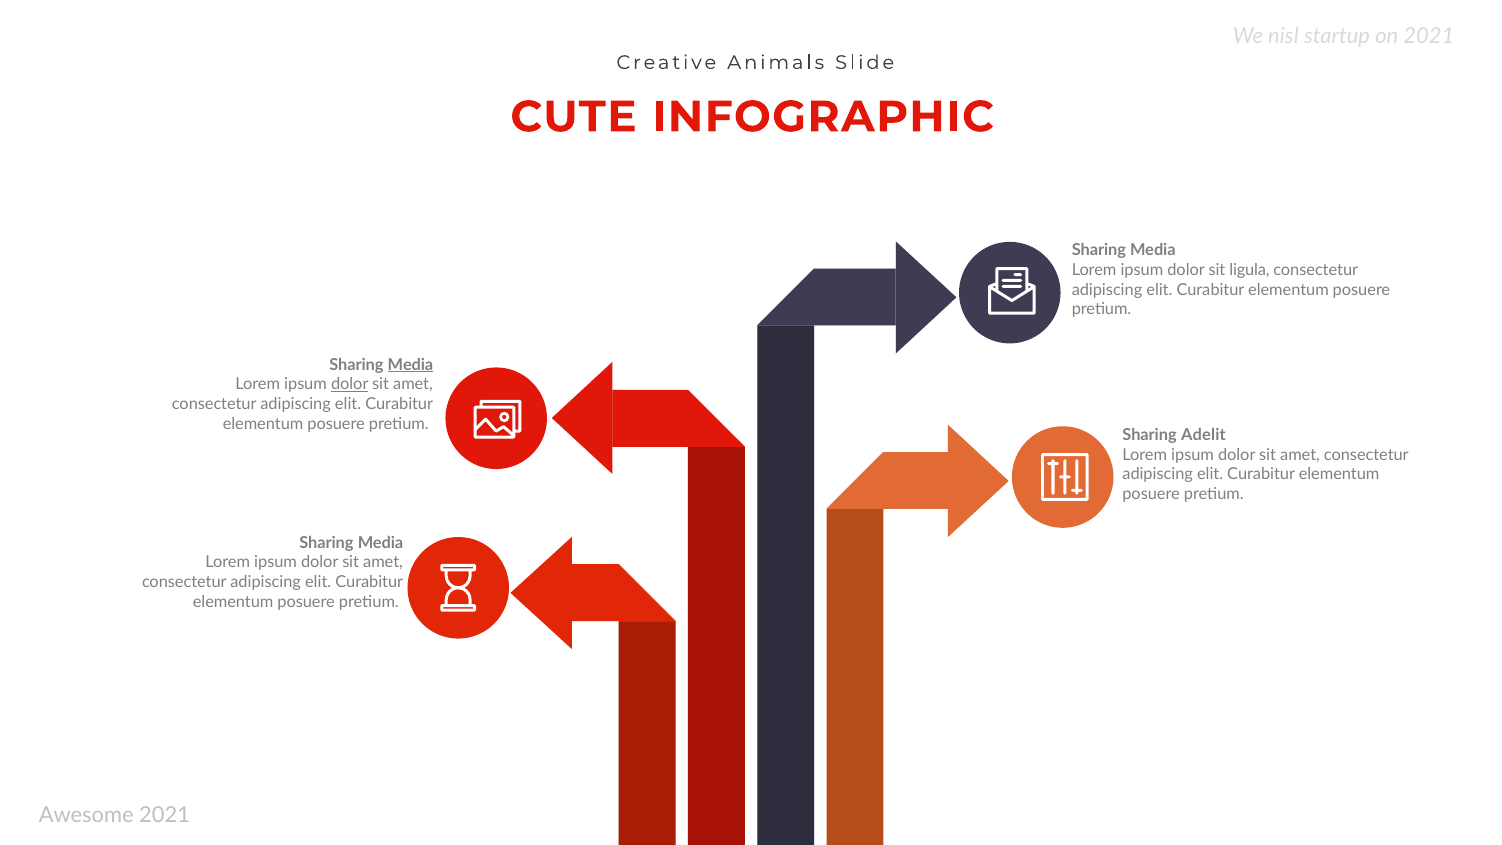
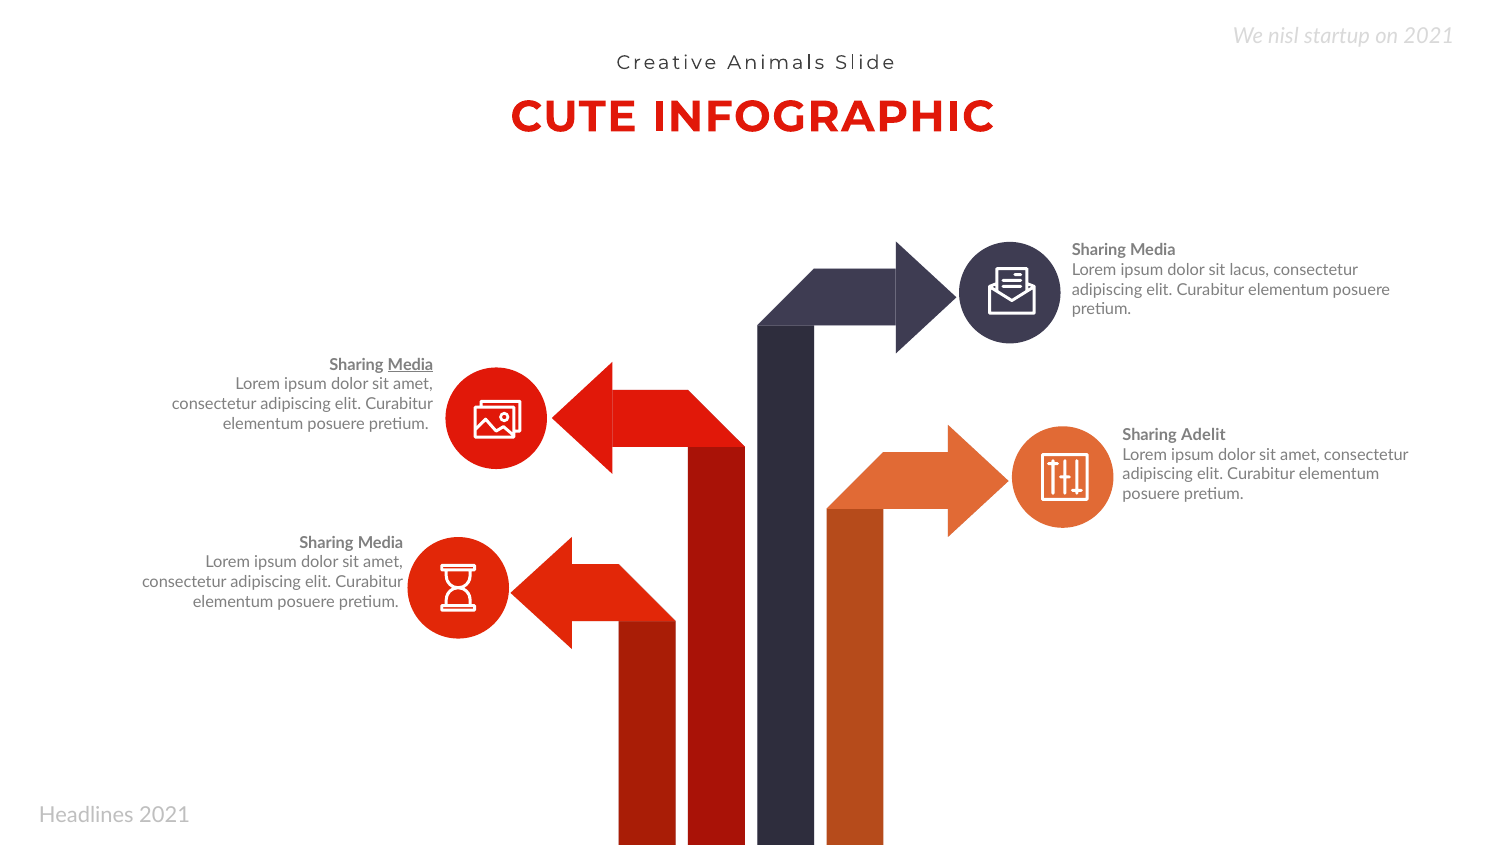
ligula: ligula -> lacus (1249, 270)
dolor underline: present -> none (350, 384)
Awesome: Awesome -> Headlines (86, 815)
